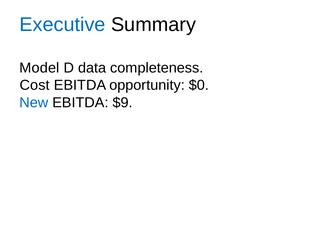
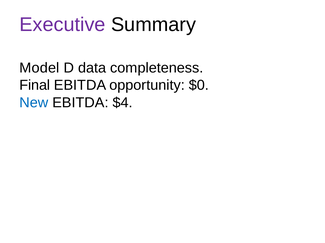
Executive colour: blue -> purple (62, 25)
Cost: Cost -> Final (35, 85)
$9: $9 -> $4 (123, 103)
